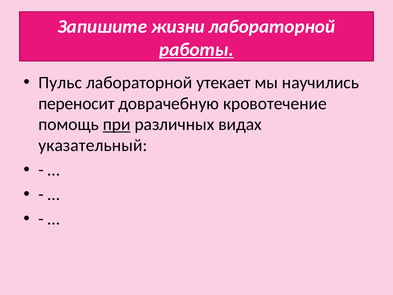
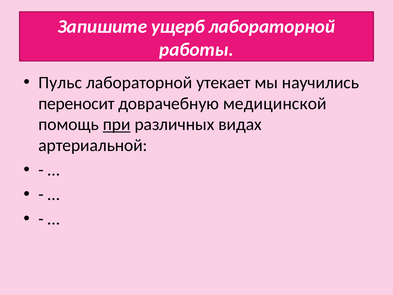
жизни: жизни -> ущерб (178, 27)
работы underline: present -> none (196, 49)
кровотечение: кровотечение -> медицинской (275, 103)
указательный: указательный -> артериальной (93, 145)
